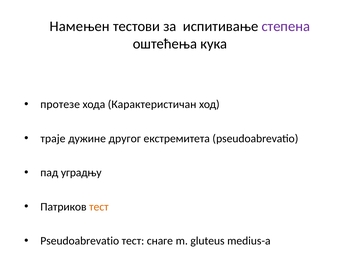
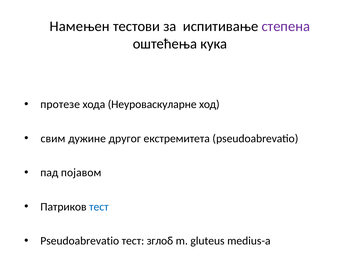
Карактеристичан: Карактеристичан -> Неуроваскуларне (152, 104)
траје: траје -> свим (53, 138)
уградњу: уградњу -> појавом (81, 172)
тест colour: orange -> blue (99, 207)
снаге: снаге -> зглоб (160, 241)
